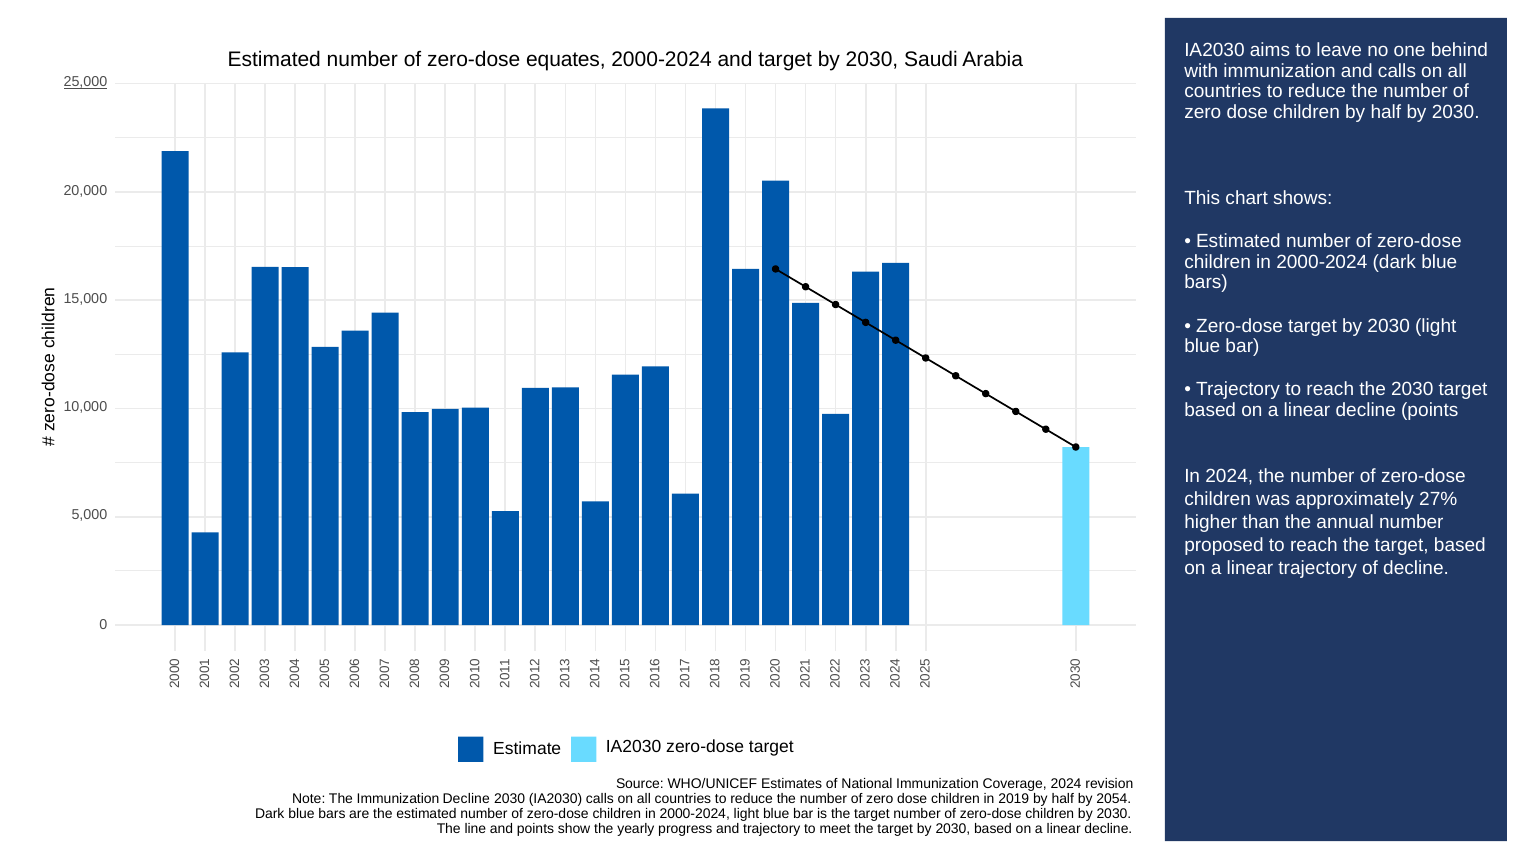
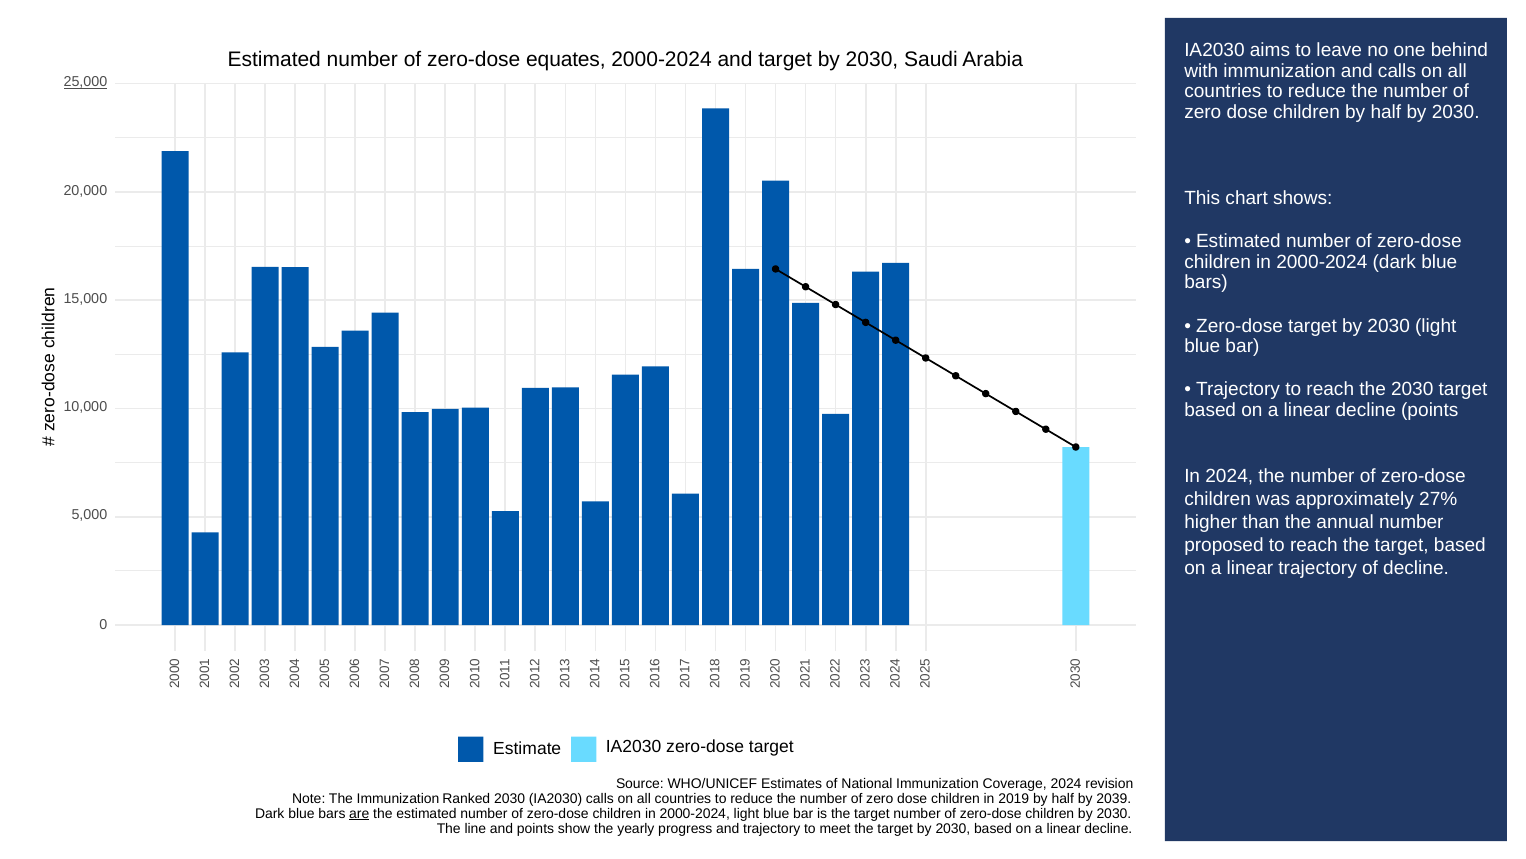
Immunization Decline: Decline -> Ranked (466, 798)
2054: 2054 -> 2039 (1114, 798)
are underline: none -> present (359, 813)
